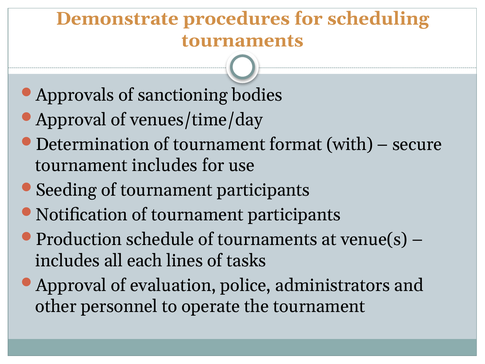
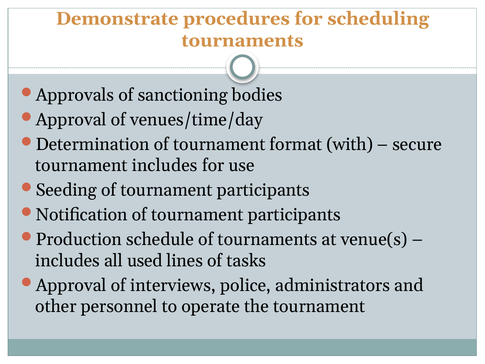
each: each -> used (145, 260)
evaluation: evaluation -> interviews (173, 285)
